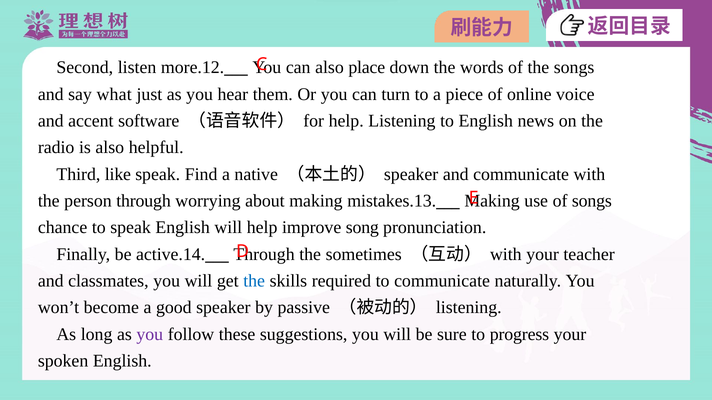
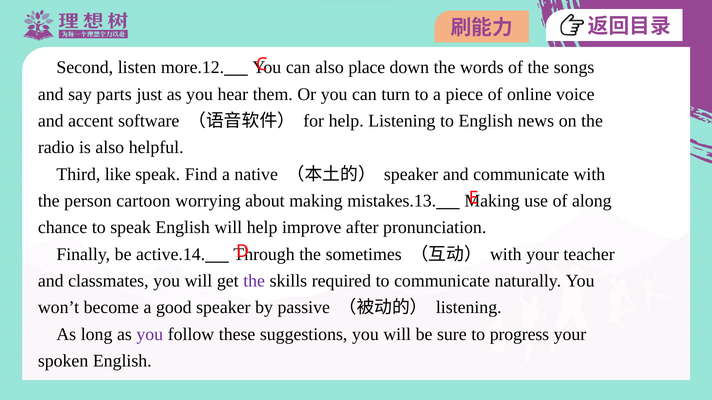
what: what -> parts (114, 94)
person through: through -> cartoon (143, 201)
of songs: songs -> along (592, 201)
song: song -> after (362, 228)
the colour: blue -> purple (254, 281)
